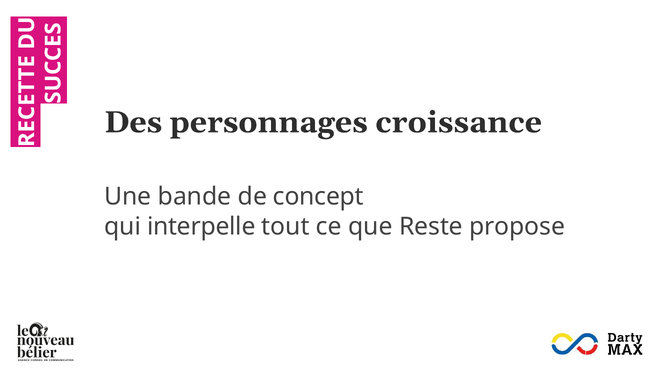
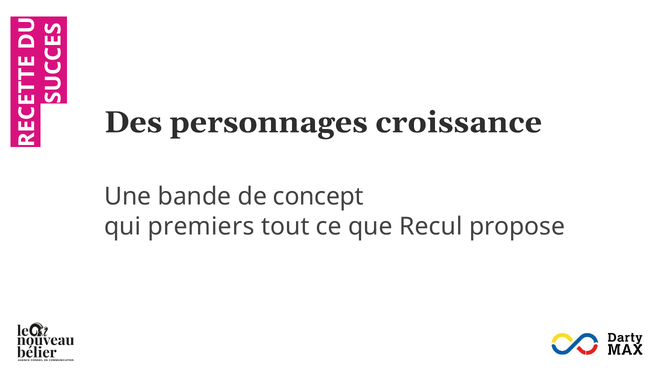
interpelle: interpelle -> premiers (201, 226)
Reste: Reste -> Recul (431, 226)
